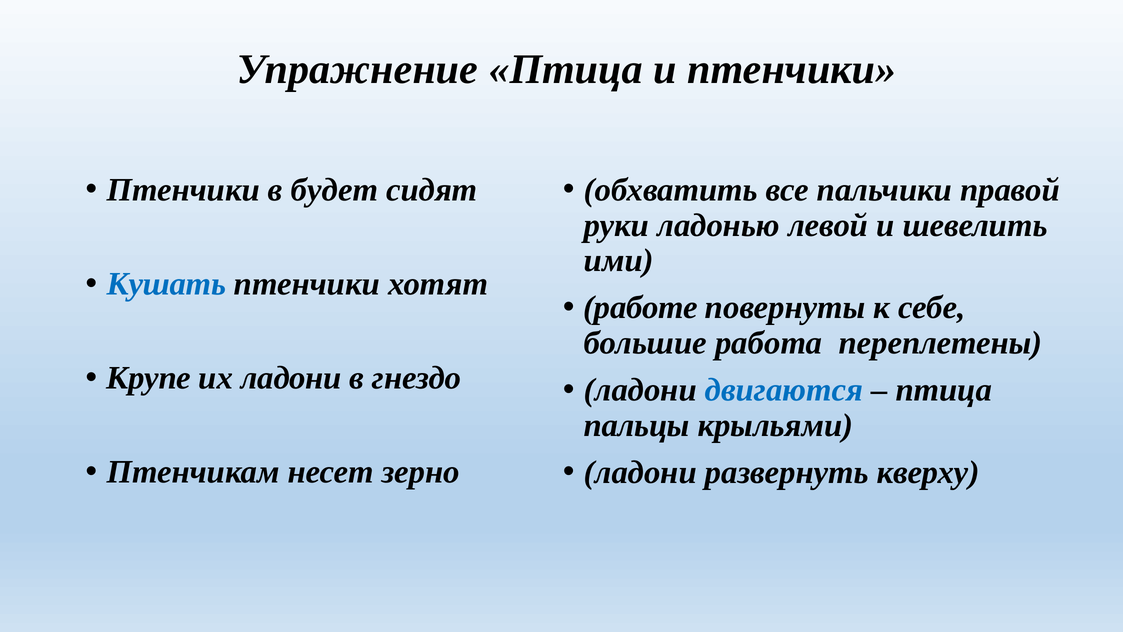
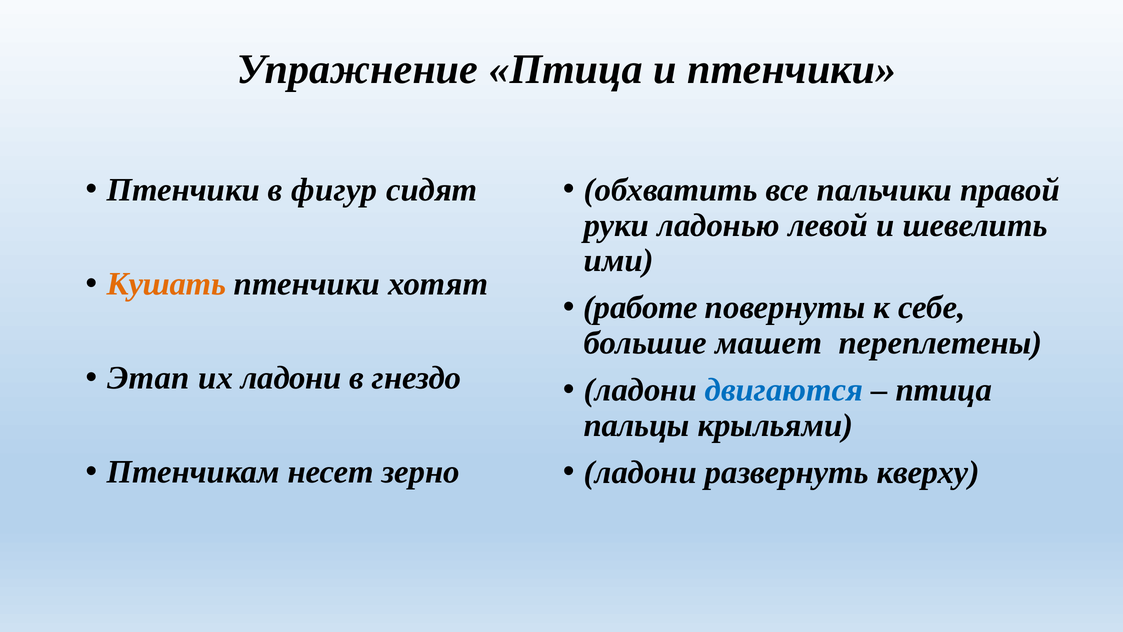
будет: будет -> фигур (334, 190)
Кушать colour: blue -> orange (166, 284)
работа: работа -> машет (769, 343)
Крупе: Крупе -> Этап (148, 378)
